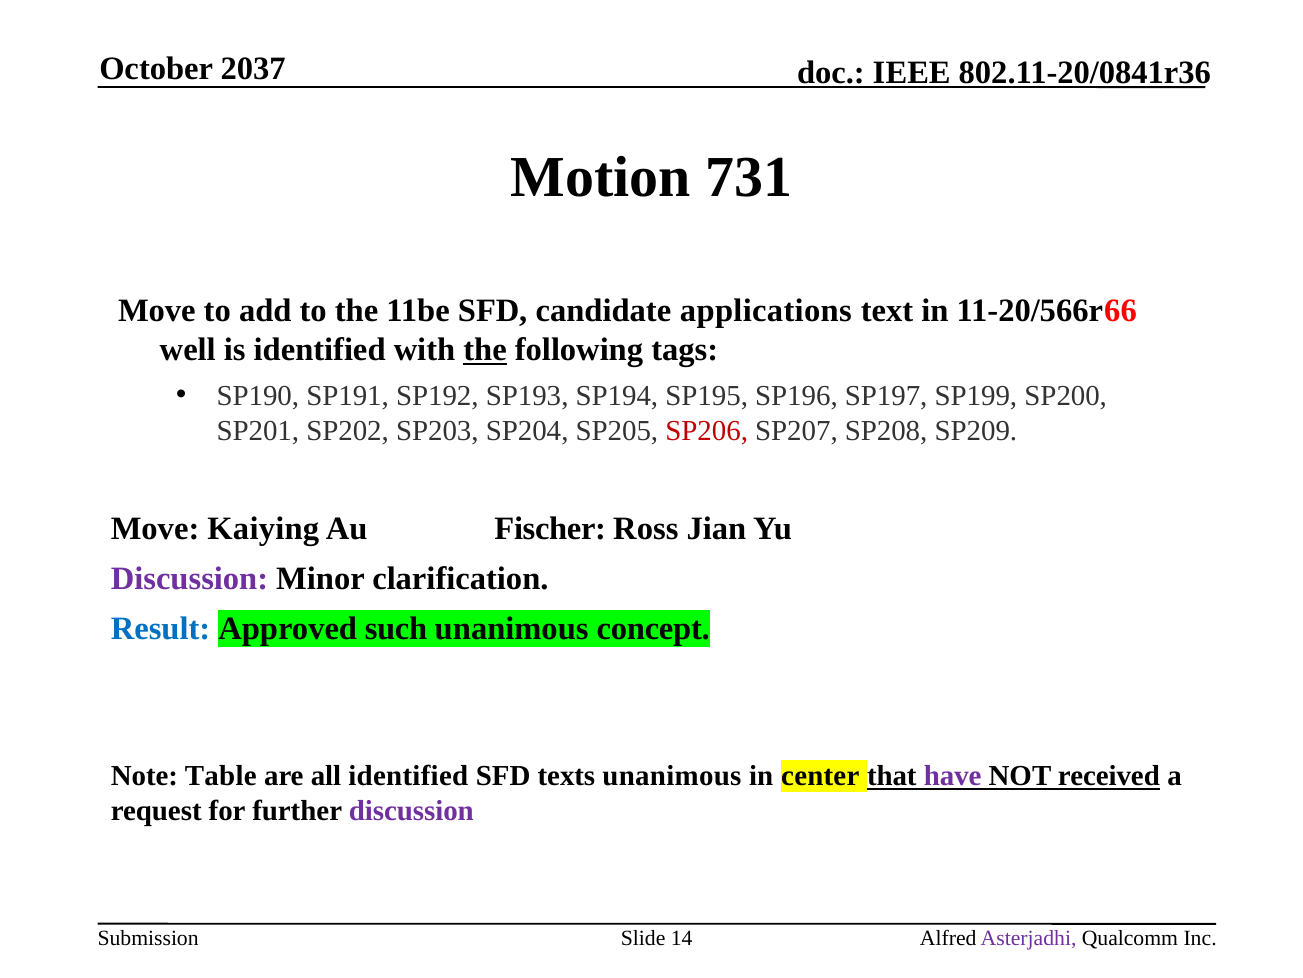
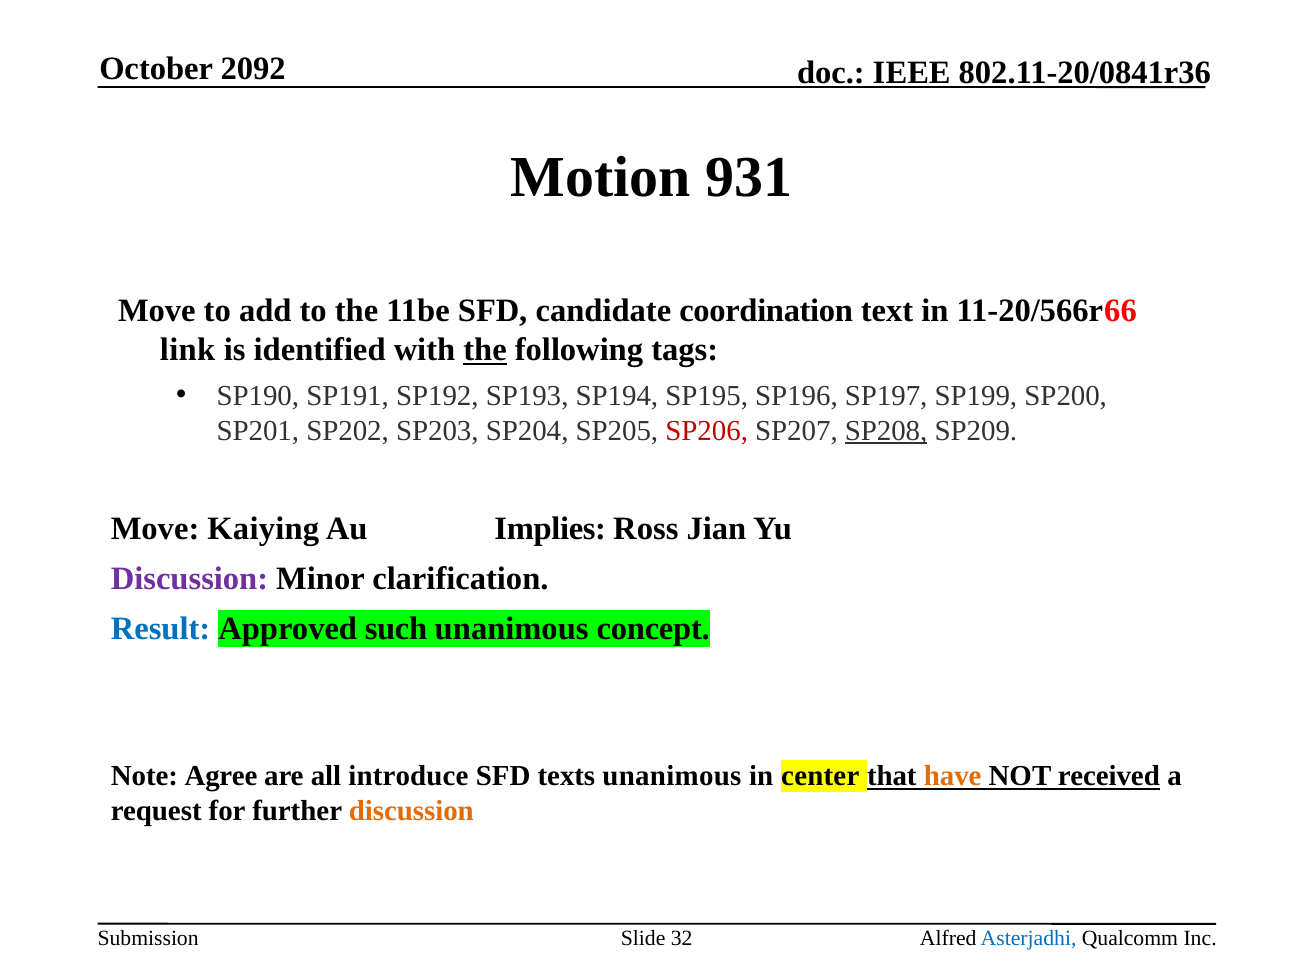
2037: 2037 -> 2092 (253, 69)
731: 731 -> 931 (749, 178)
applications: applications -> coordination (766, 311)
well: well -> link (188, 350)
SP208 underline: none -> present (886, 430)
Fischer: Fischer -> Implies (550, 528)
Table: Table -> Agree (221, 776)
all identified: identified -> introduce (408, 776)
have colour: purple -> orange (953, 776)
discussion colour: purple -> orange (411, 810)
14: 14 -> 32 (682, 937)
Asterjadhi colour: purple -> blue (1029, 937)
